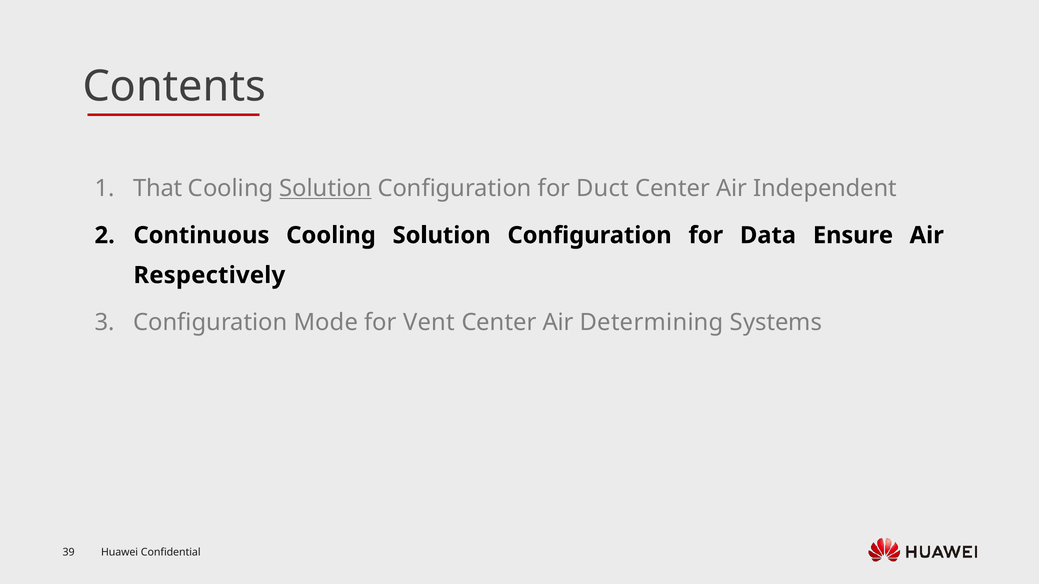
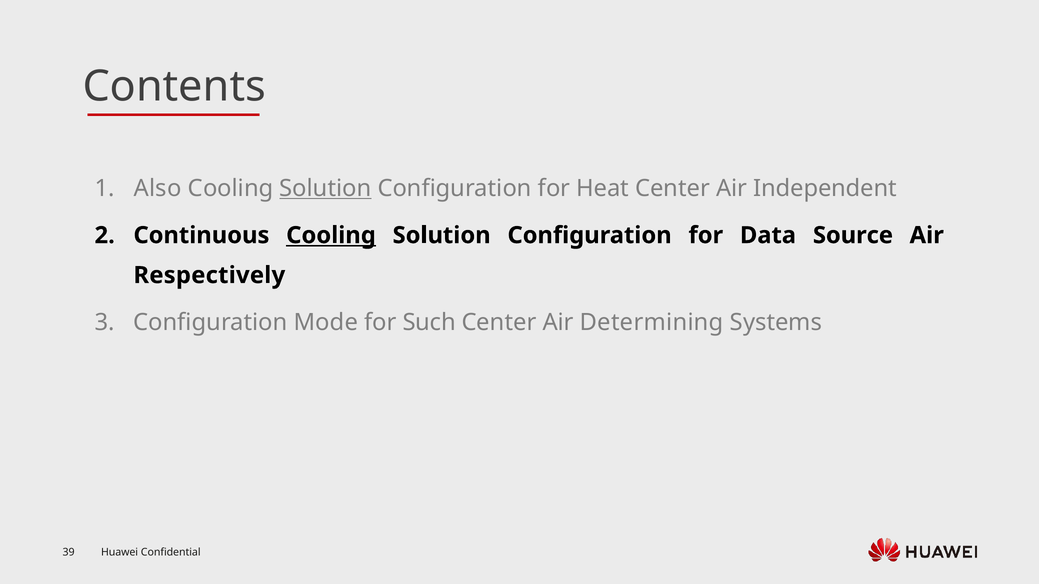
That: That -> Also (158, 188)
Duct: Duct -> Heat (603, 188)
Cooling underline: none -> present (331, 235)
Ensure: Ensure -> Source (853, 235)
Vent: Vent -> Such (429, 323)
